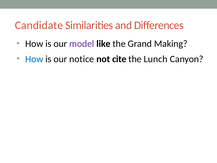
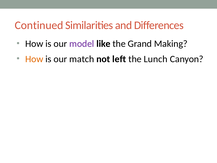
Candidate: Candidate -> Continued (39, 25)
How colour: blue -> orange (34, 59)
notice: notice -> match (82, 59)
cite: cite -> left (119, 59)
